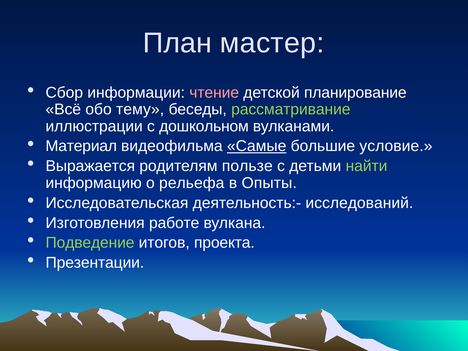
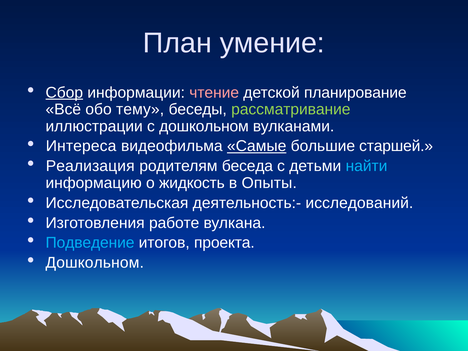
мастер: мастер -> умение (272, 43)
Сбор underline: none -> present (64, 93)
Материал: Материал -> Интереса (81, 146)
условие: условие -> старшей (396, 146)
Выражается: Выражается -> Реализация (90, 166)
пользе: пользе -> беседа (247, 166)
найти colour: light green -> light blue (367, 166)
рельефа: рельефа -> жидкость (192, 183)
Подведение colour: light green -> light blue (90, 243)
Презентации: Презентации -> Дошкольном (95, 263)
